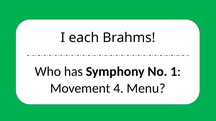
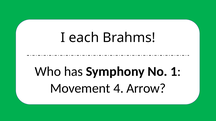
Menu: Menu -> Arrow (146, 89)
